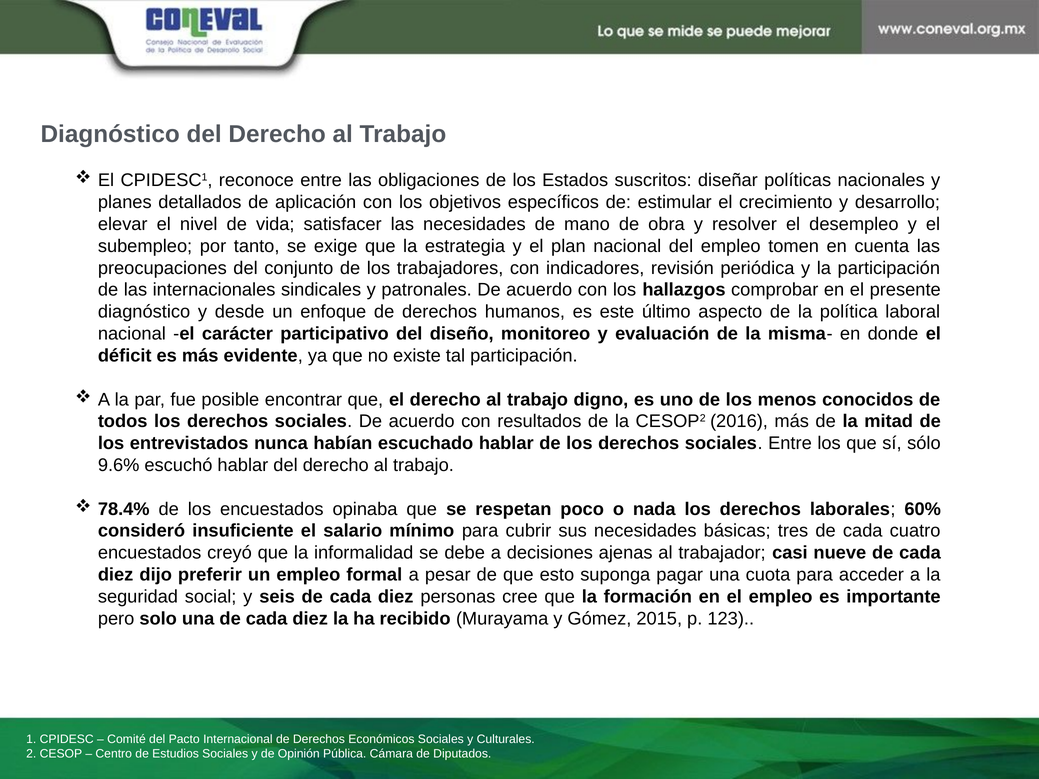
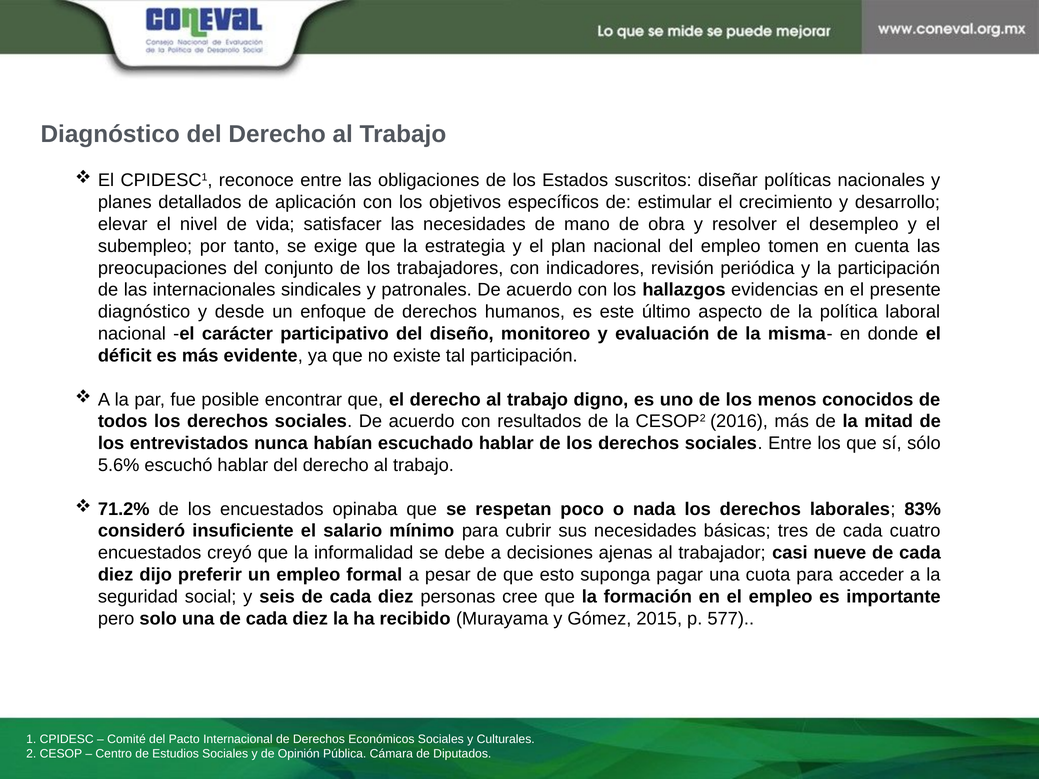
comprobar: comprobar -> evidencias (775, 290)
9.6%: 9.6% -> 5.6% (119, 465)
78.4%: 78.4% -> 71.2% (124, 509)
60%: 60% -> 83% (923, 509)
123: 123 -> 577 (731, 619)
